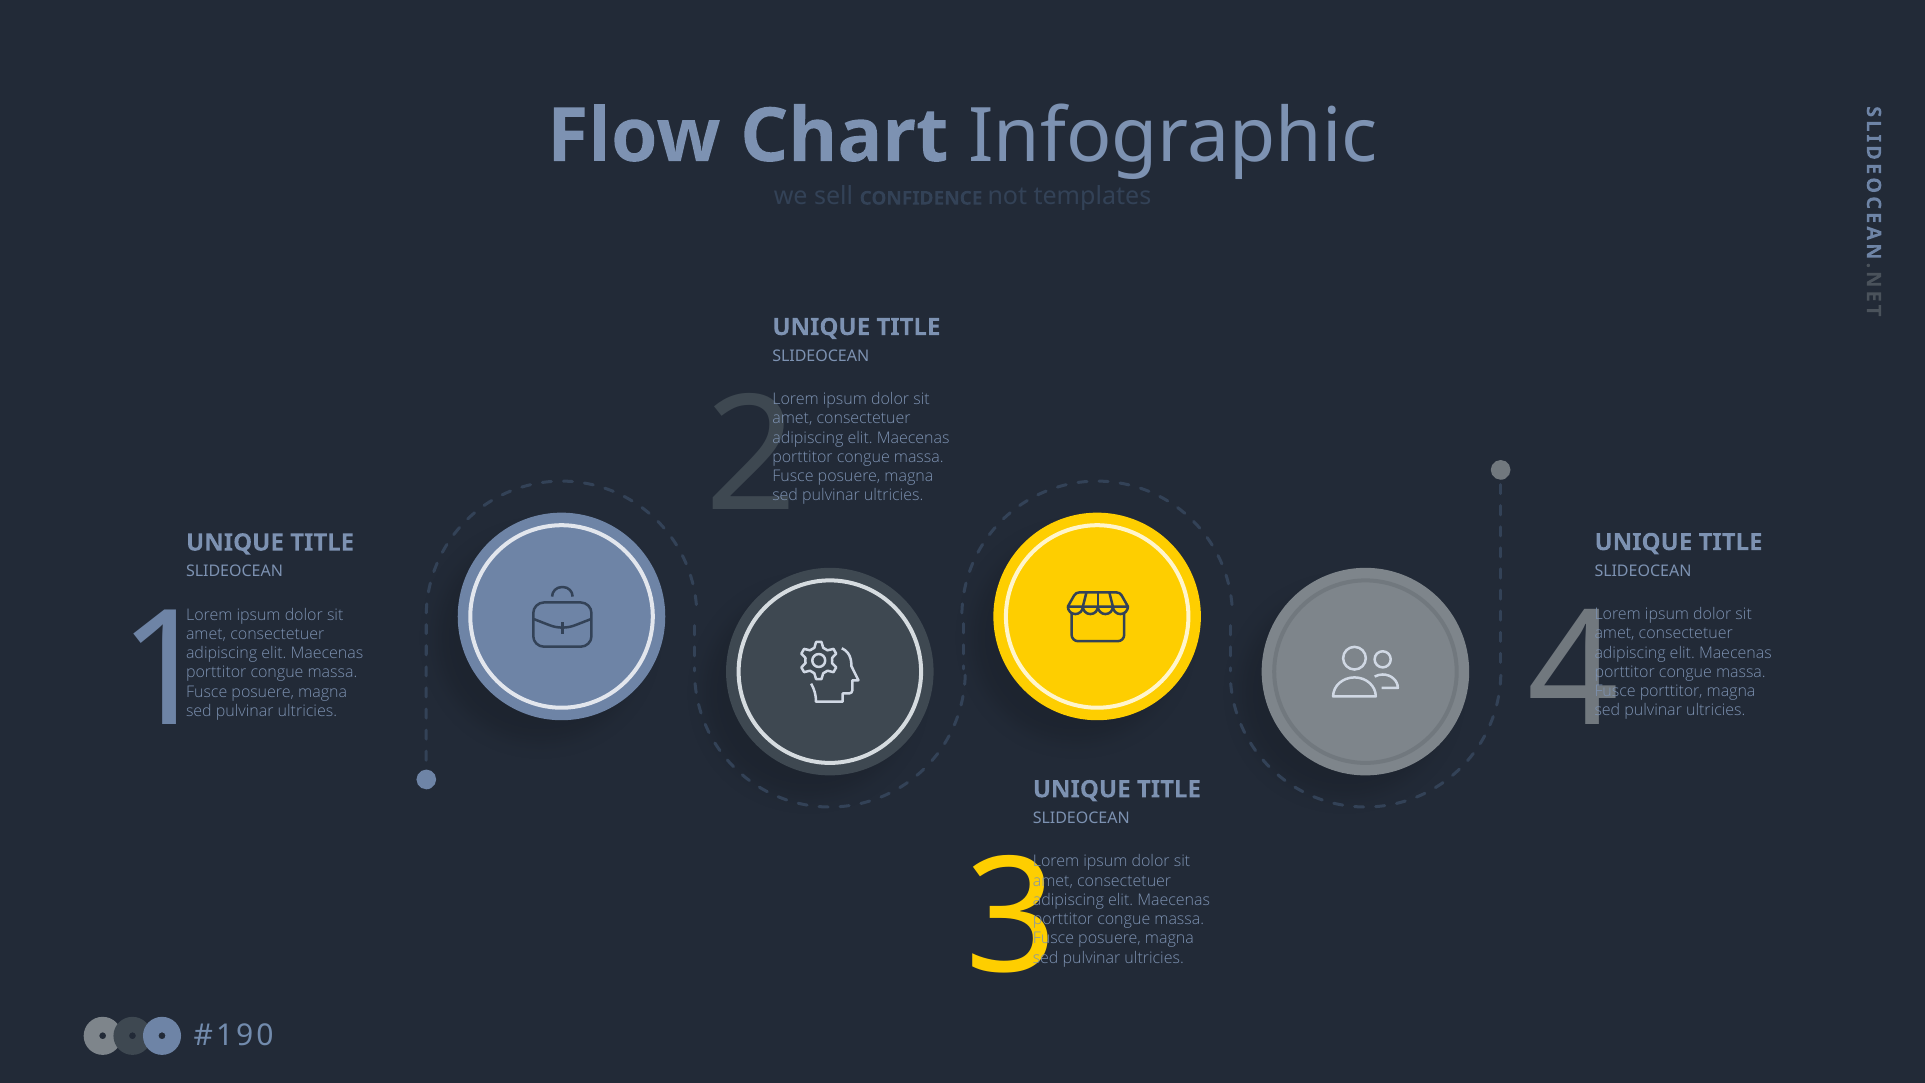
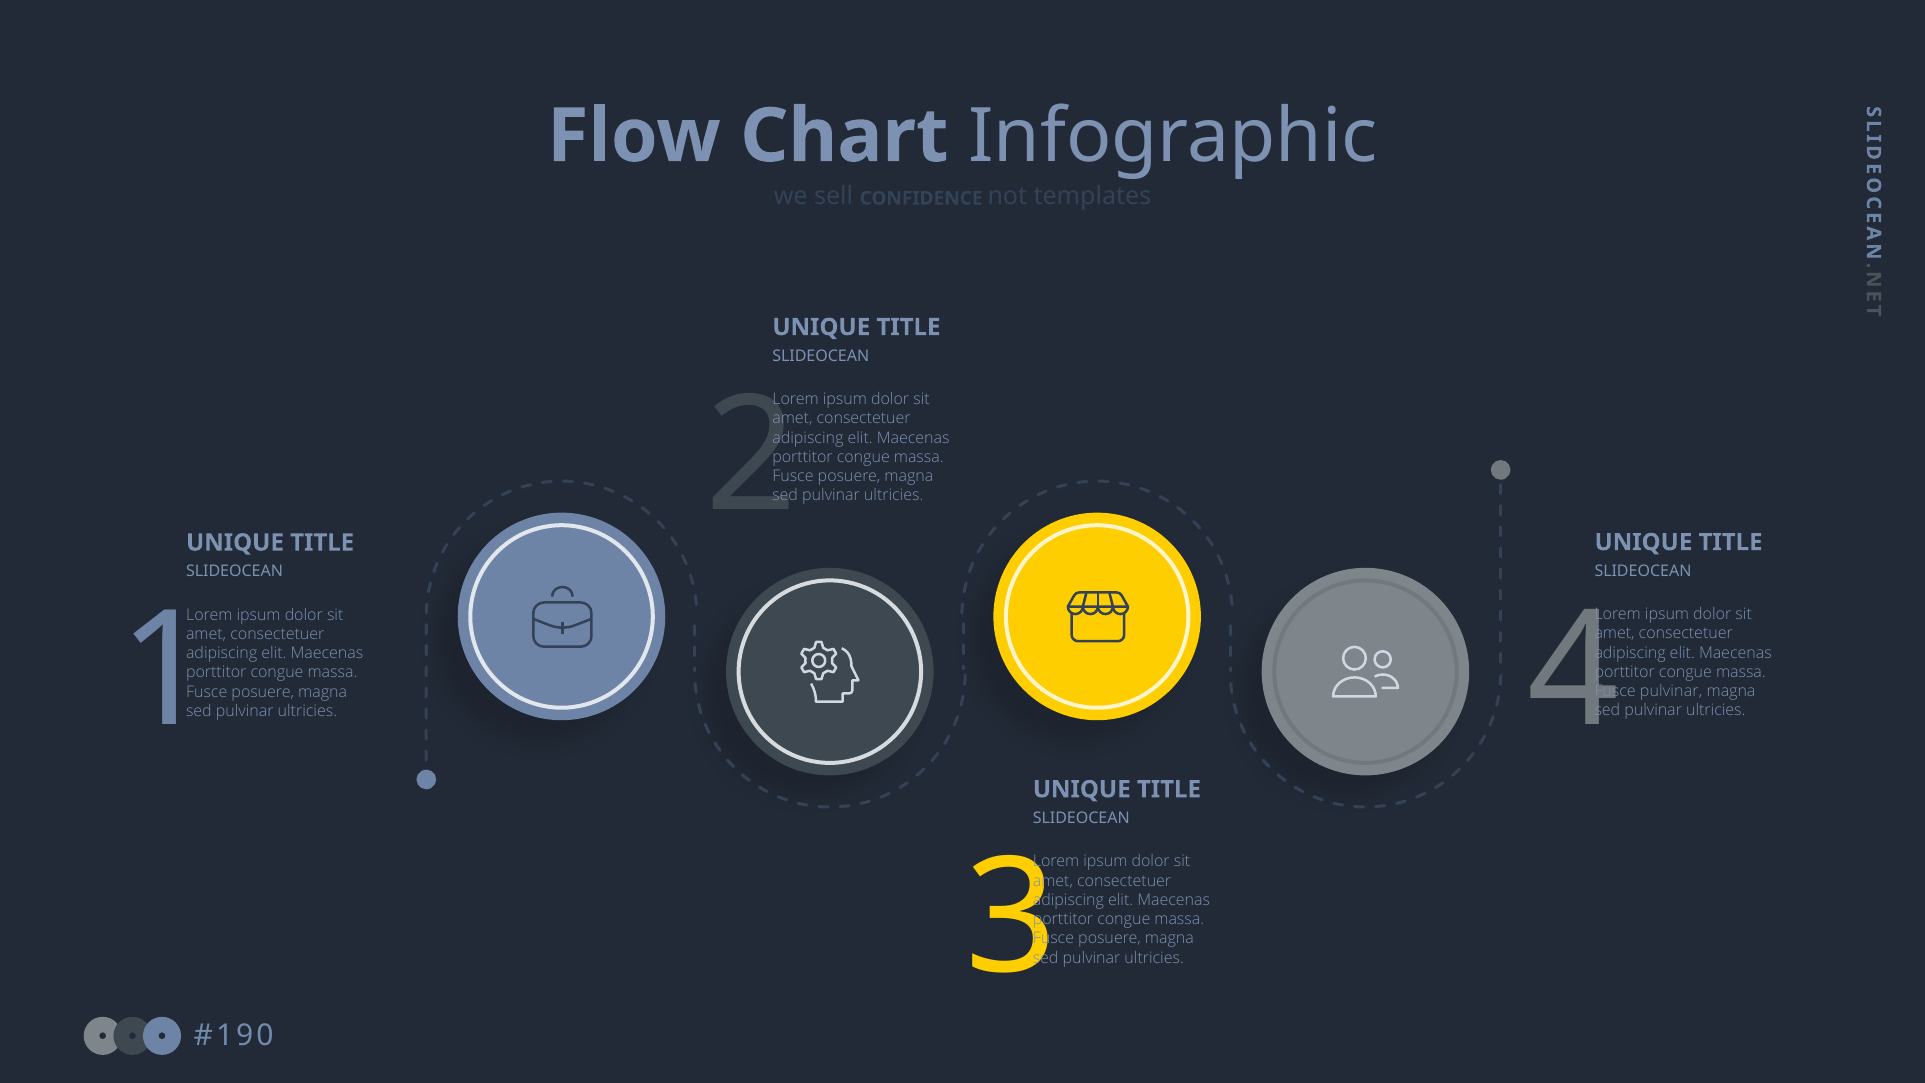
porttitor: porttitor -> pulvinar (1671, 691)
